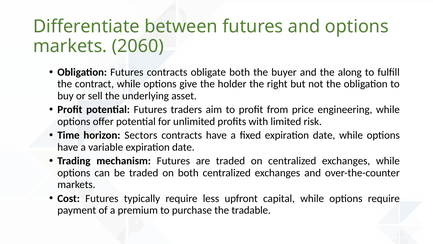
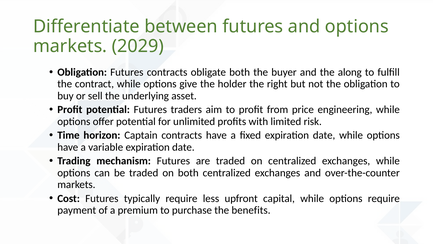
2060: 2060 -> 2029 (138, 46)
Sectors: Sectors -> Captain (141, 135)
tradable: tradable -> benefits (251, 210)
